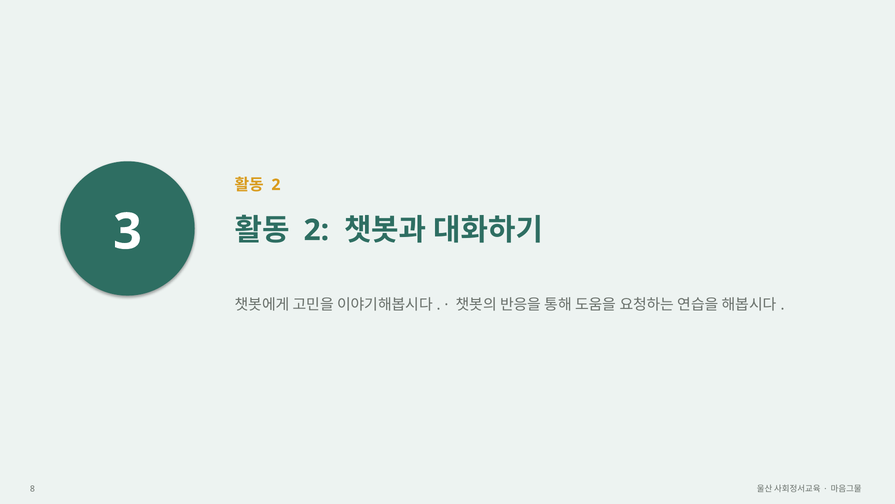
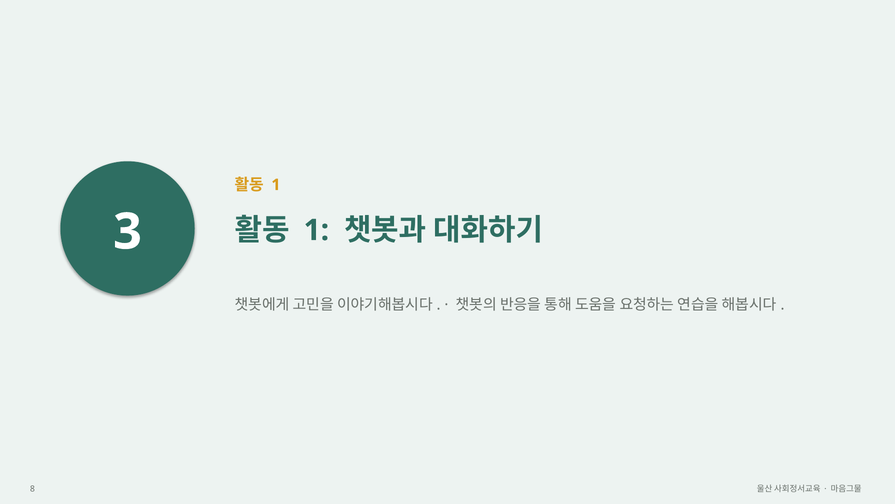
2: 2 -> 1 (276, 185)
2: 2 -> 1 (316, 230)
